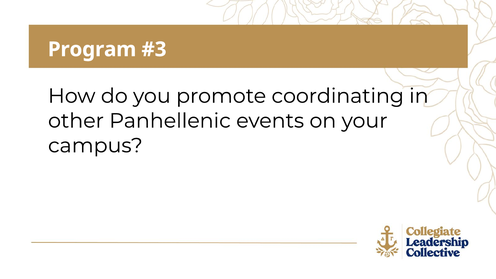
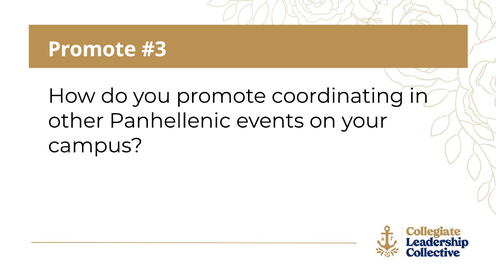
Program: Program -> Promote (92, 49)
